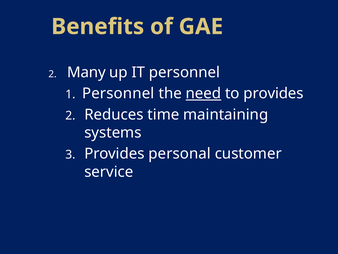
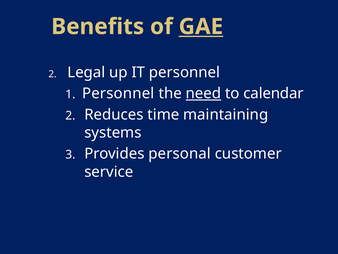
GAE underline: none -> present (201, 27)
Many: Many -> Legal (86, 72)
to provides: provides -> calendar (273, 93)
